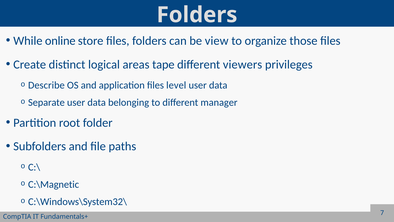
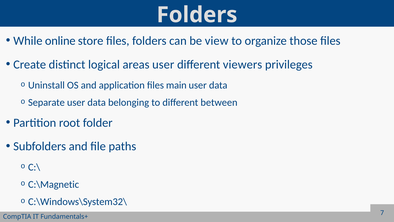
areas tape: tape -> user (163, 64)
Describe: Describe -> Uninstall (46, 85)
level: level -> main (176, 85)
manager: manager -> between (219, 102)
